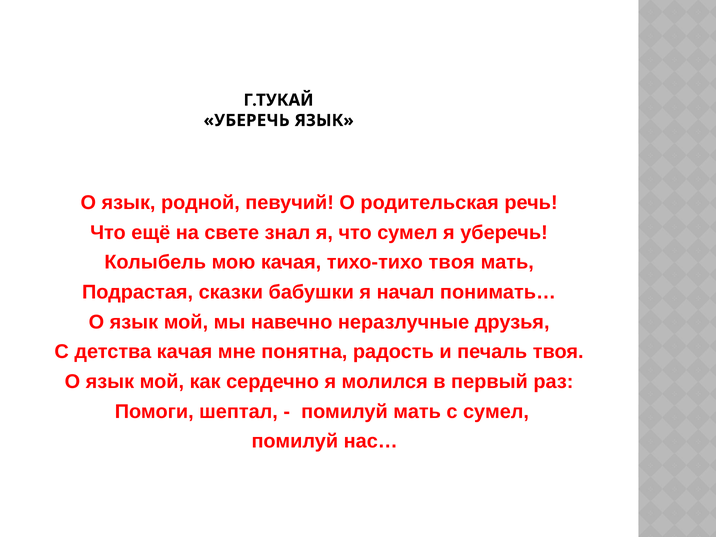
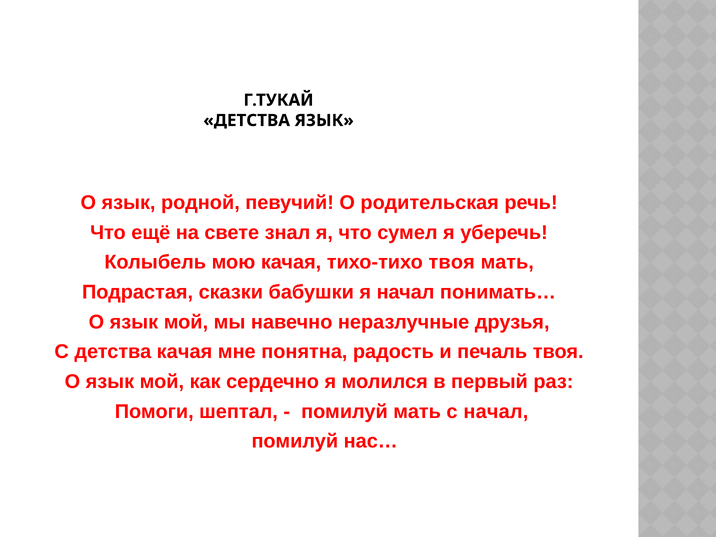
УБЕРЕЧЬ: УБЕРЕЧЬ -> ДЕТСТВА (247, 120)
с сумел: сумел -> начал (496, 412)
